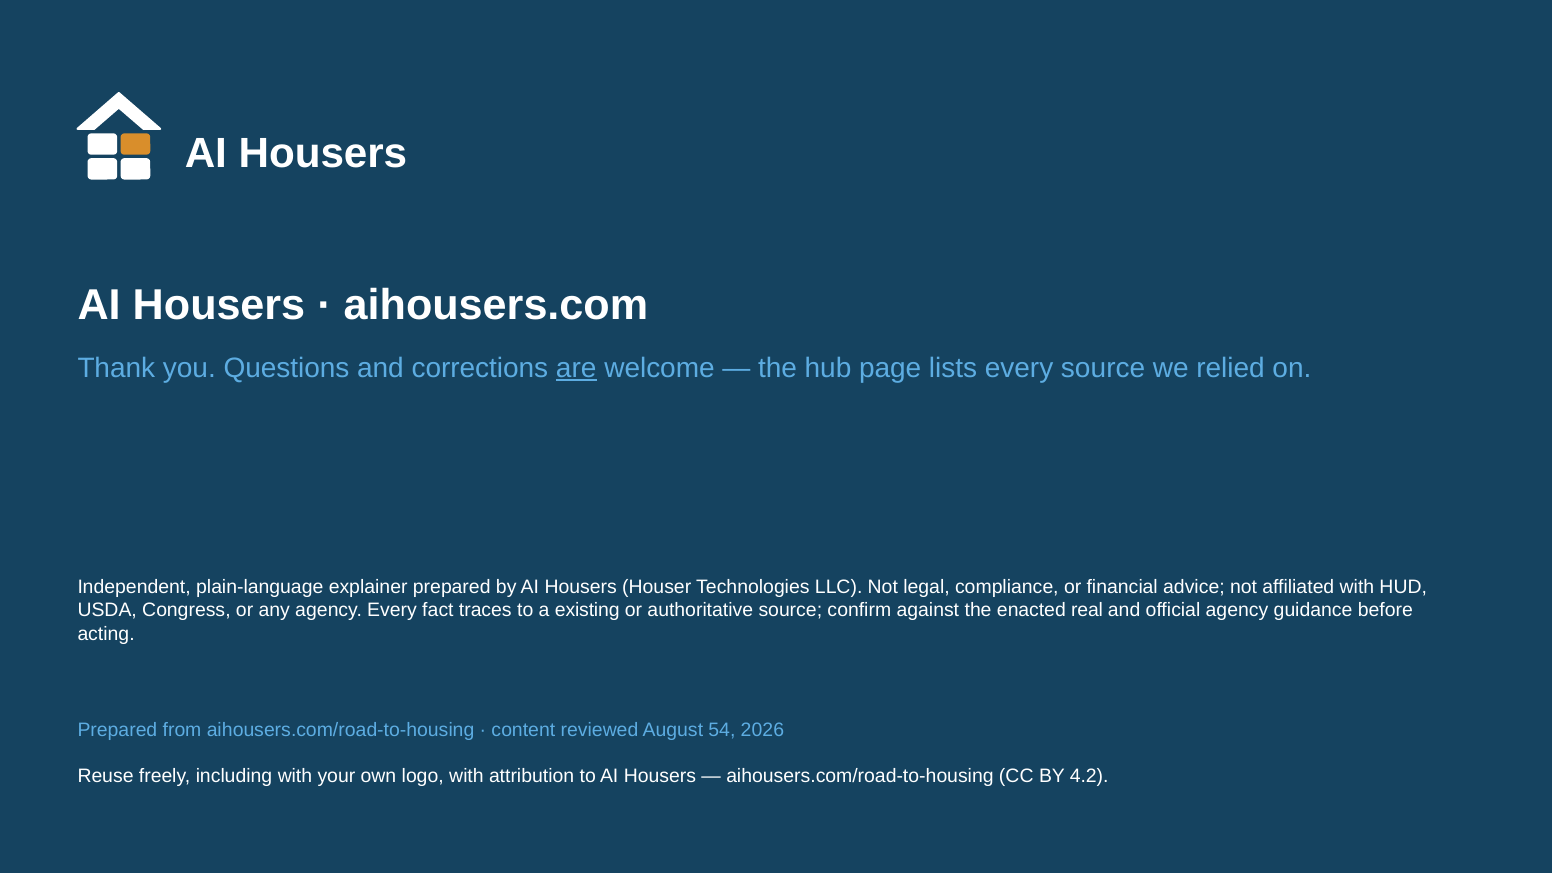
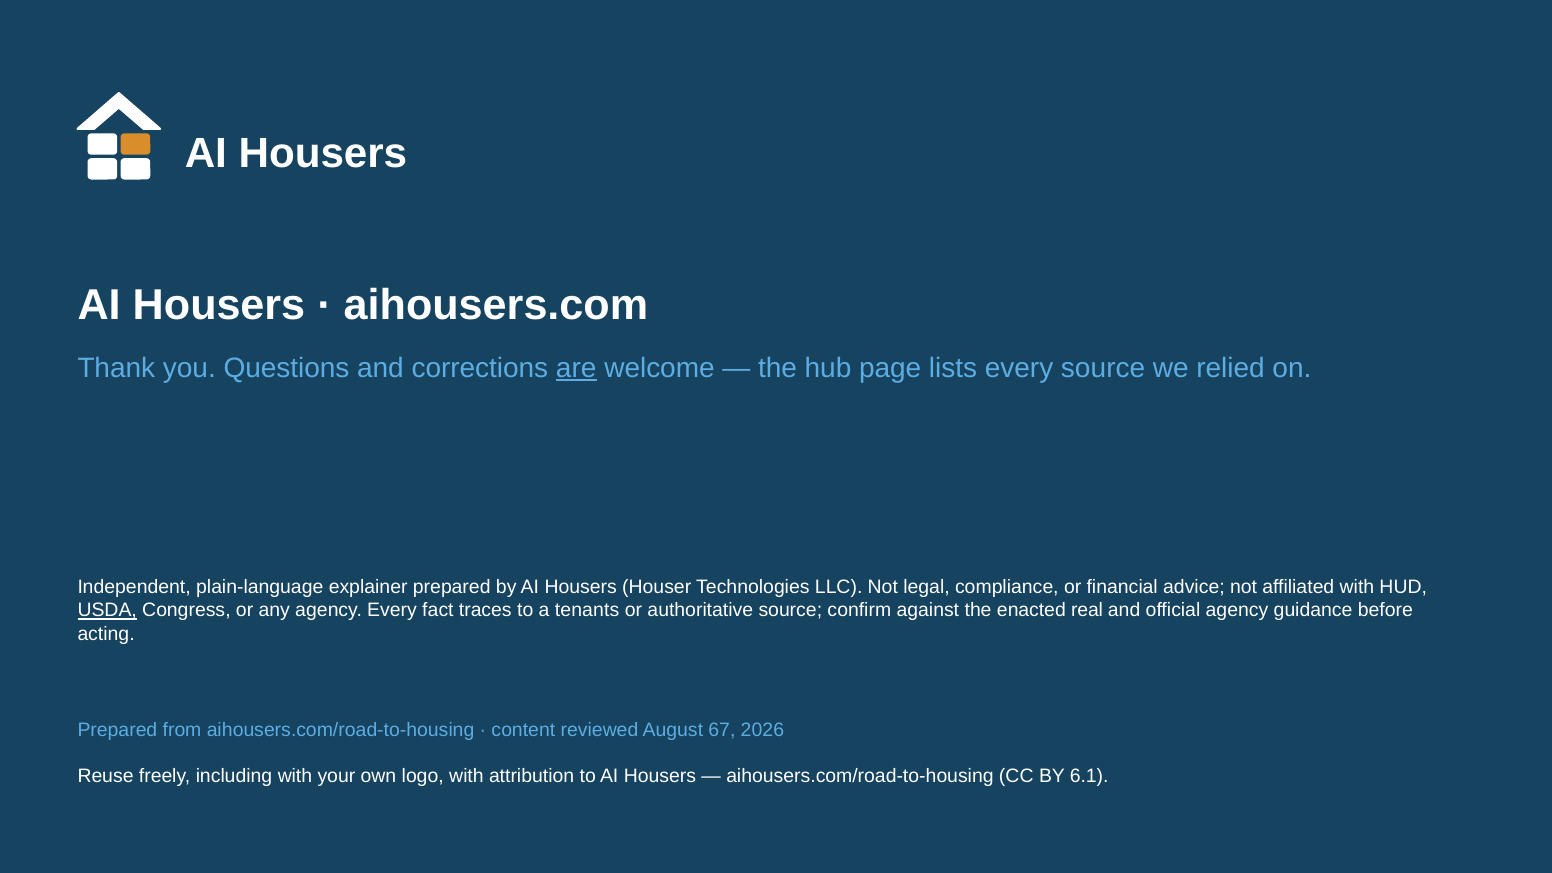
USDA underline: none -> present (107, 611)
existing: existing -> tenants (587, 611)
54: 54 -> 67 (722, 730)
4.2: 4.2 -> 6.1 (1089, 777)
